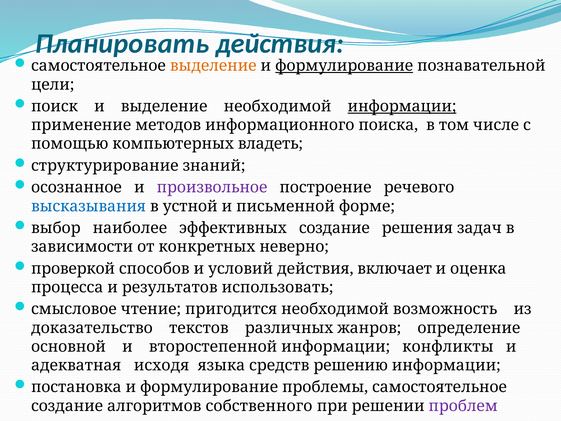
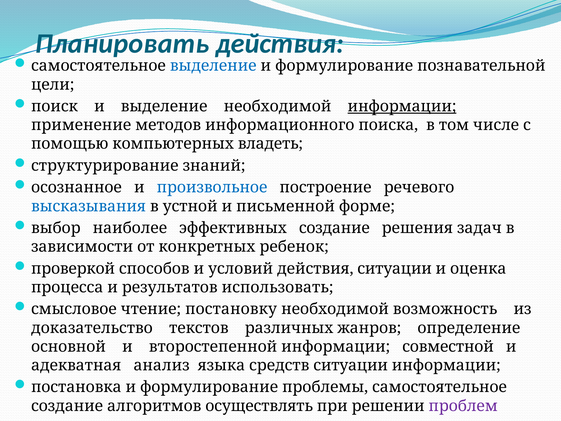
выделение colour: orange -> blue (213, 66)
формулирование underline: present -> none (344, 66)
произвольное colour: purple -> blue (212, 187)
неверно: неверно -> ребенок (294, 247)
действия включает: включает -> ситуации (395, 268)
пригодится: пригодится -> постановку (231, 309)
конфликты: конфликты -> совместной (448, 346)
исходя: исходя -> анализ (162, 365)
средств решению: решению -> ситуации (351, 365)
собственного: собственного -> осуществлять (259, 406)
